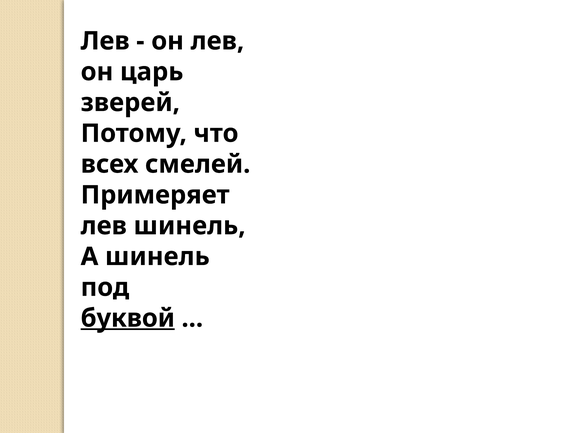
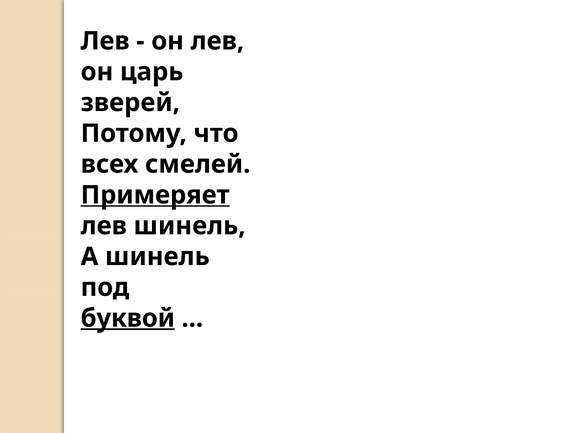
Примеряет underline: none -> present (155, 195)
